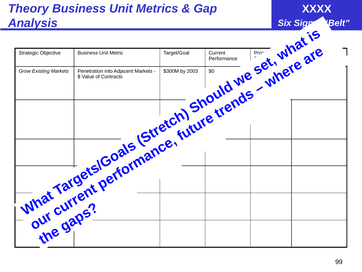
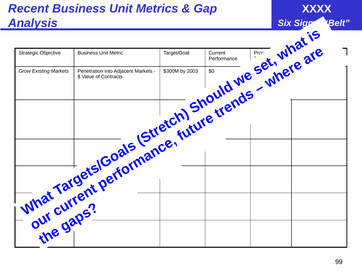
Theory: Theory -> Recent (28, 9)
